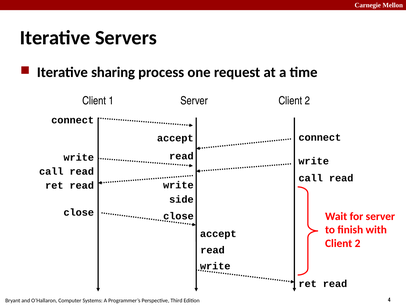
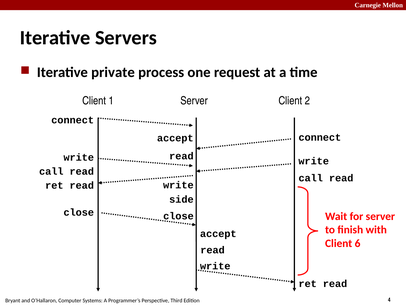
sharing: sharing -> private (113, 72)
2: 2 -> 6 (358, 243)
